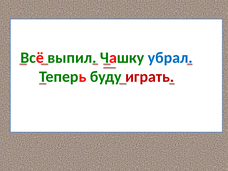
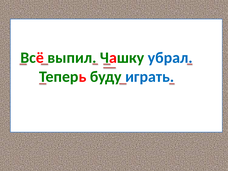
играть colour: red -> blue (150, 77)
